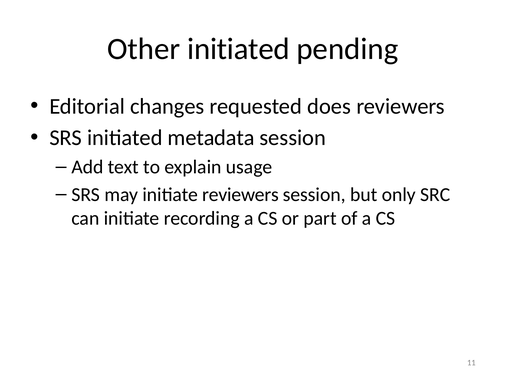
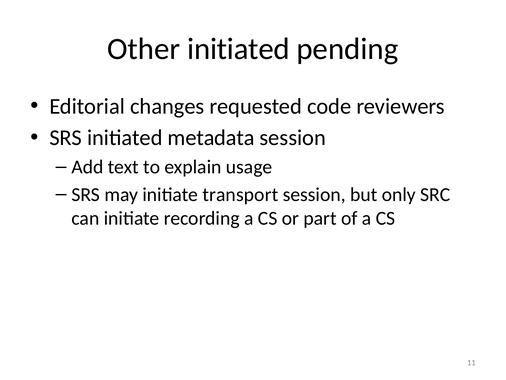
does: does -> code (329, 106)
initiate reviewers: reviewers -> transport (240, 194)
